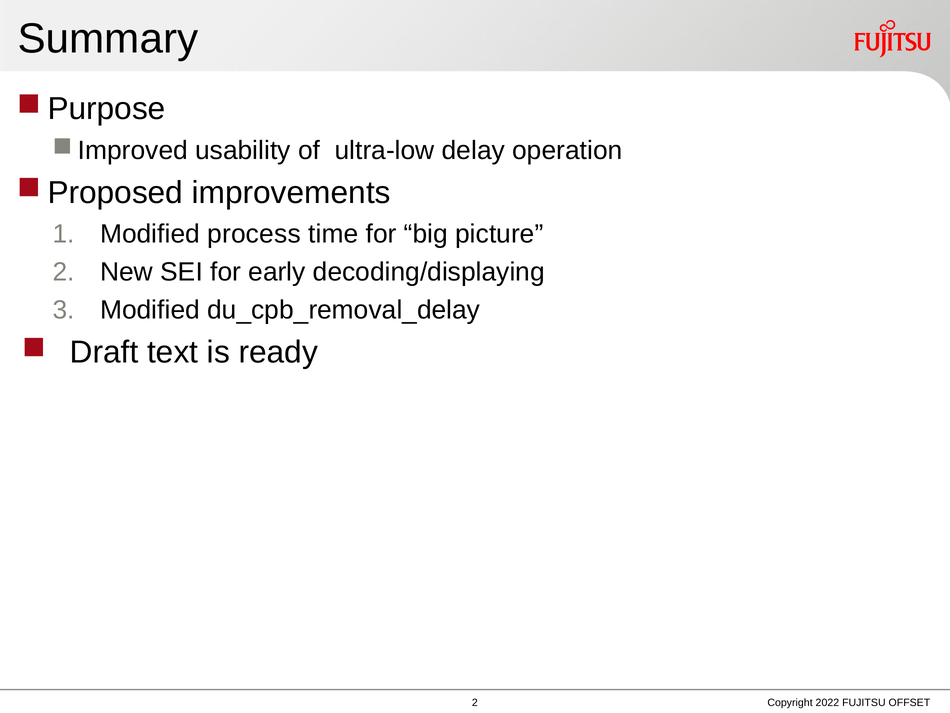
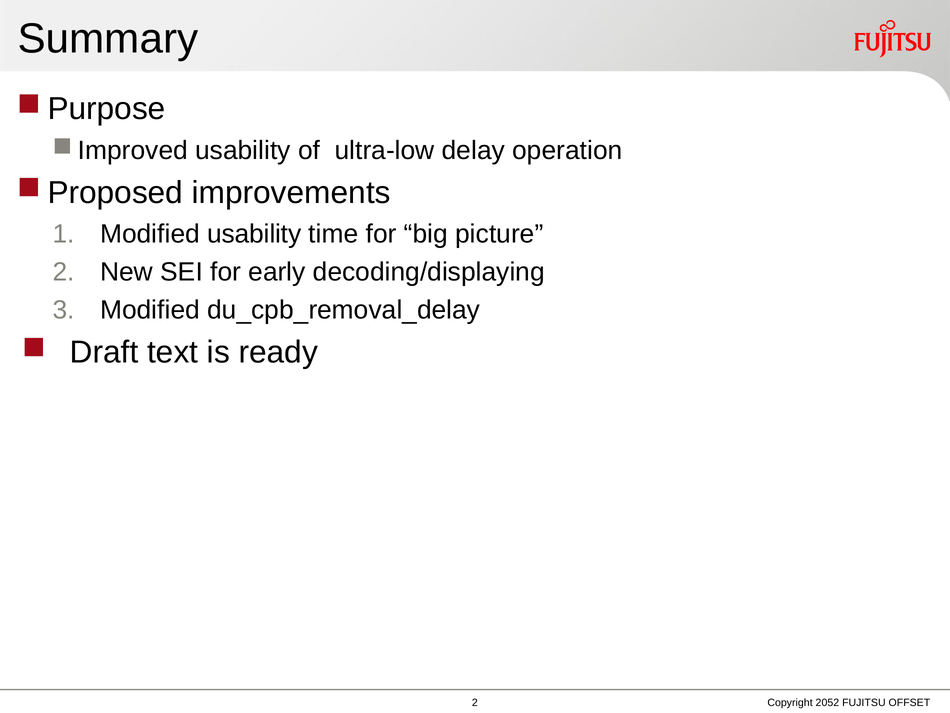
Modified process: process -> usability (254, 234)
2022: 2022 -> 2052 (827, 702)
